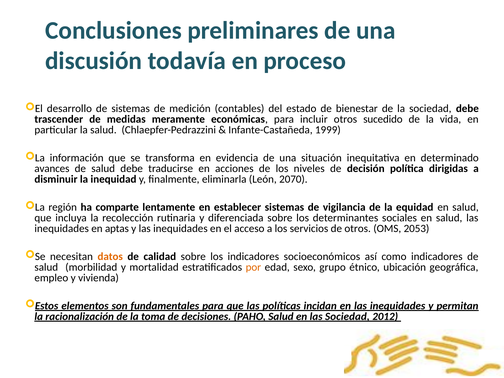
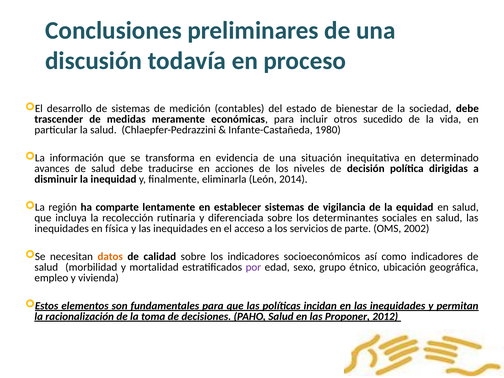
1999: 1999 -> 1980 (328, 130)
2070: 2070 -> 2014 (293, 179)
aptas: aptas -> física (117, 228)
de otros: otros -> parte (358, 228)
2053: 2053 -> 2002 (416, 228)
por colour: orange -> purple (253, 267)
las Sociedad: Sociedad -> Proponer (347, 316)
